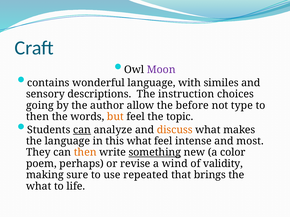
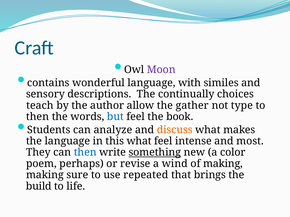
instruction: instruction -> continually (186, 94)
going: going -> teach (40, 106)
before: before -> gather (192, 106)
but colour: orange -> blue (115, 117)
topic: topic -> book (180, 117)
can underline: present -> none (82, 130)
then colour: orange -> blue (85, 153)
of validity: validity -> making (223, 164)
what: what -> build (39, 187)
